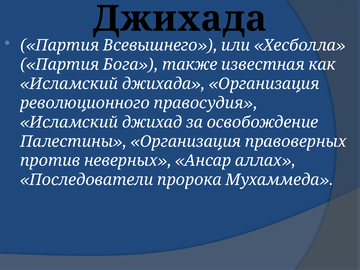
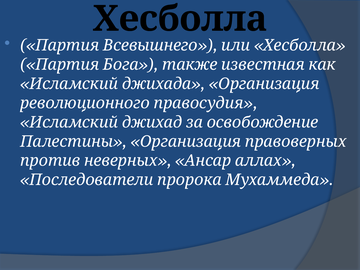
Джихада: Джихада -> Хесболла (180, 19)
